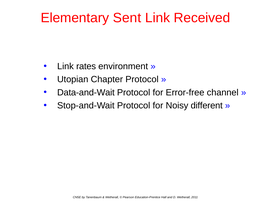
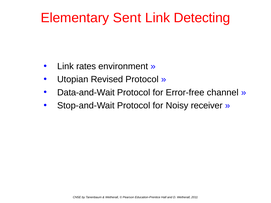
Received: Received -> Detecting (202, 18)
Chapter: Chapter -> Revised (107, 80)
different: different -> receiver (207, 106)
